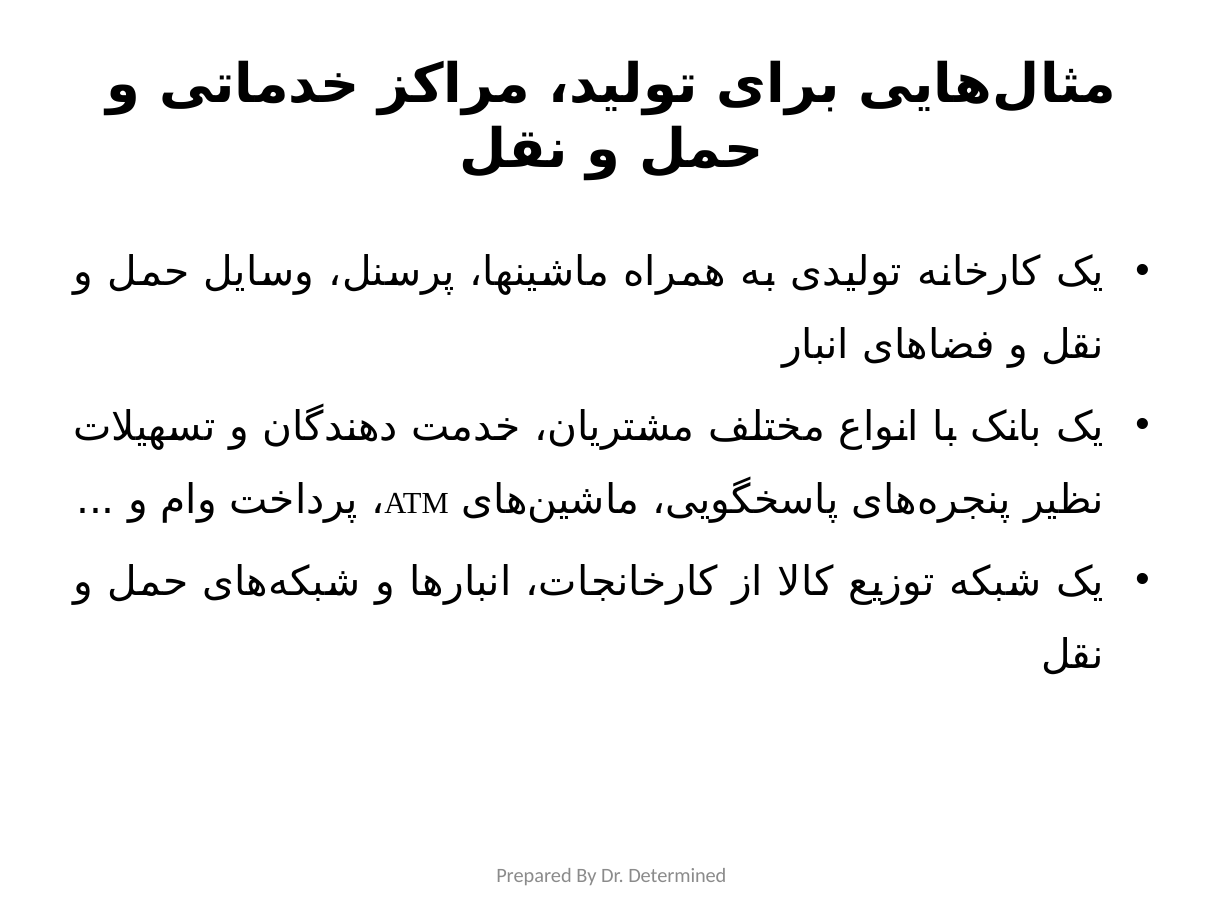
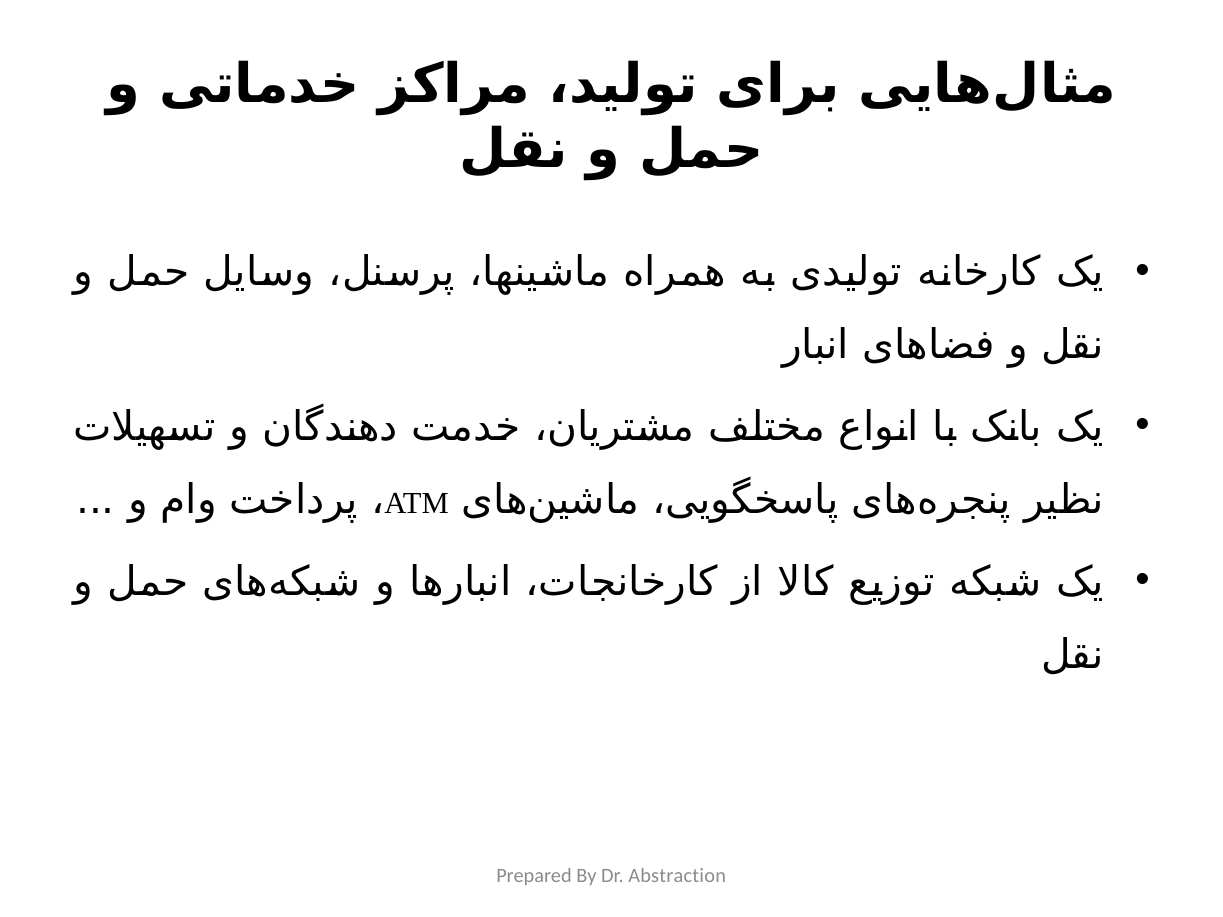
Determined: Determined -> Abstraction (677, 876)
